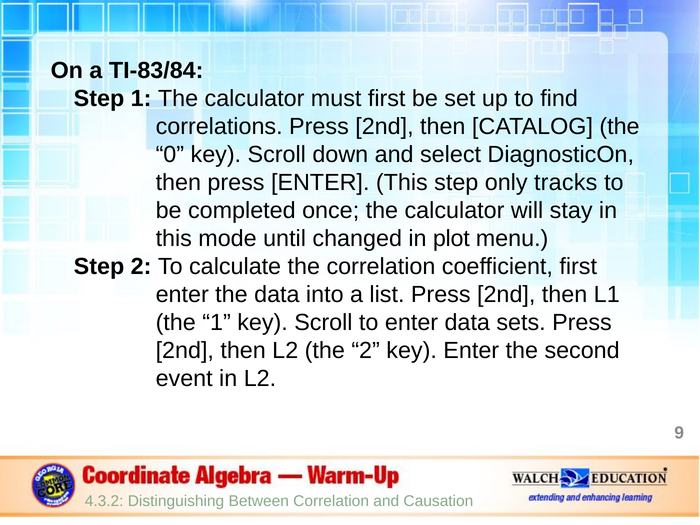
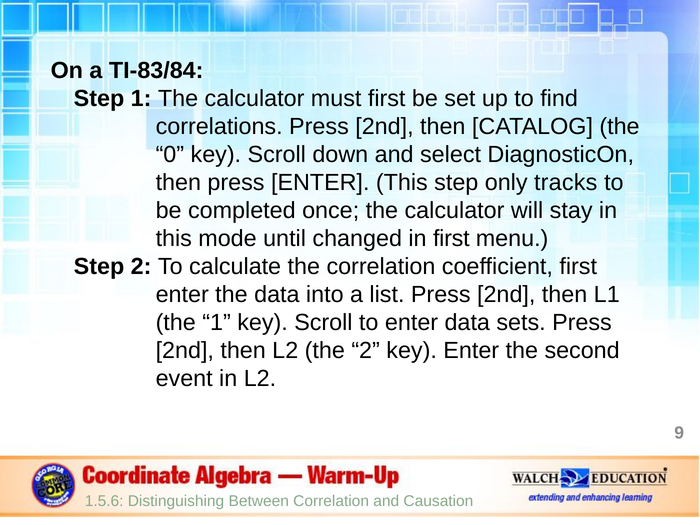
in plot: plot -> first (451, 239)
4.3.2: 4.3.2 -> 1.5.6 (104, 501)
